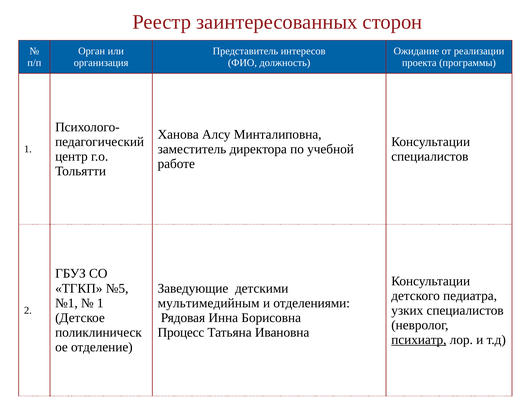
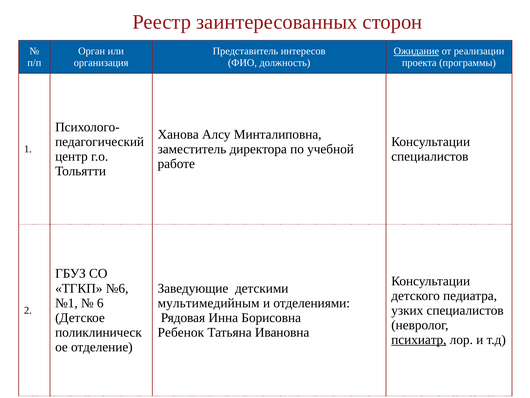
Ожидание underline: none -> present (416, 51)
№5: №5 -> №6 (117, 288)
1: 1 -> 6 (100, 303)
Процесс: Процесс -> Ребенок (181, 332)
